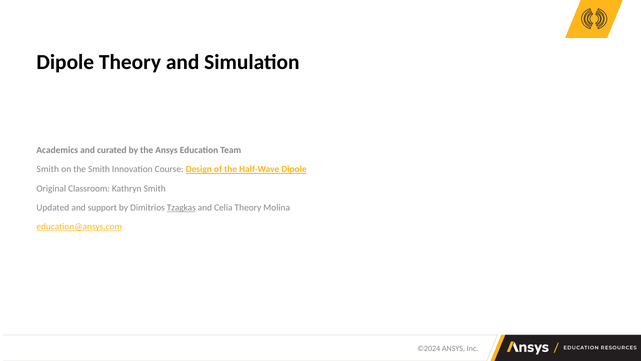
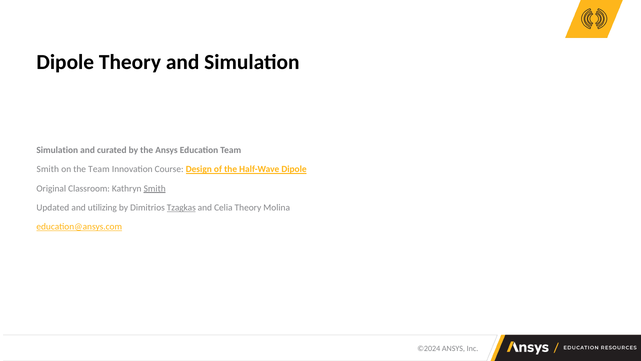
Academics: Academics -> Simulation (57, 150)
the Smith: Smith -> Team (99, 169)
Smith underline: none -> present (155, 188)
support: support -> utilizing (102, 207)
